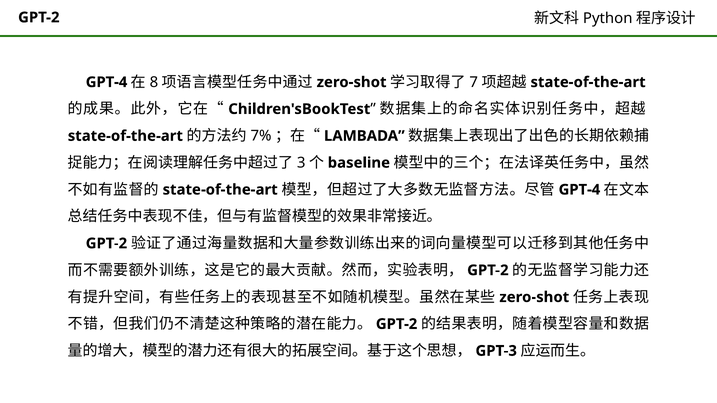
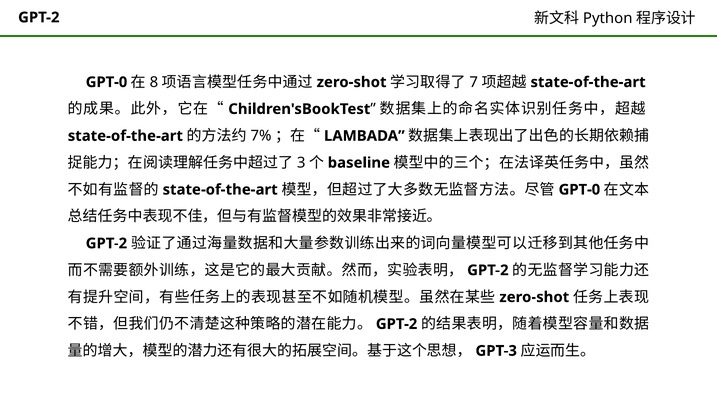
GPT-4: GPT-4 -> GPT-0 (107, 82)
GPT-4: GPT-4 -> GPT-0 (579, 190)
